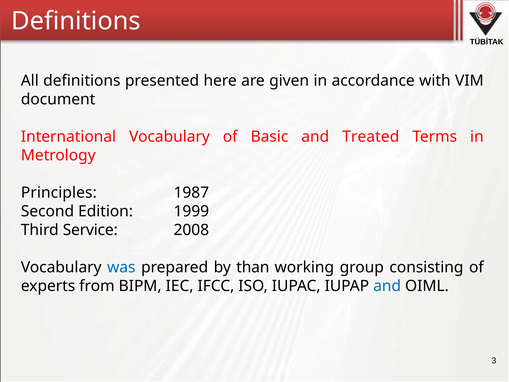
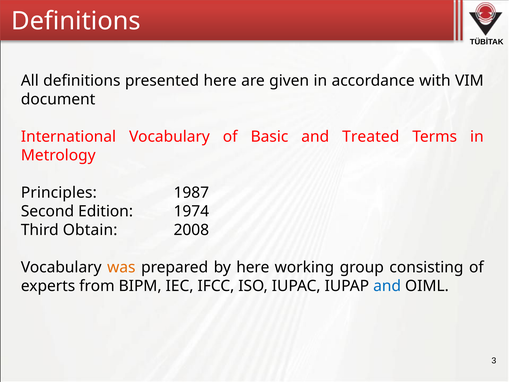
1999: 1999 -> 1974 (191, 211)
Service: Service -> Obtain (90, 230)
was colour: blue -> orange (121, 267)
by than: than -> here (253, 267)
